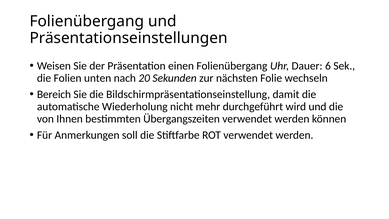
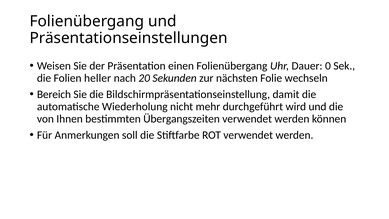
6: 6 -> 0 (328, 66)
unten: unten -> heller (98, 78)
